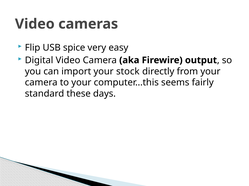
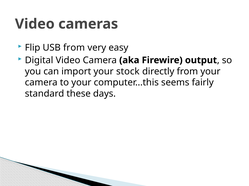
USB spice: spice -> from (74, 48)
